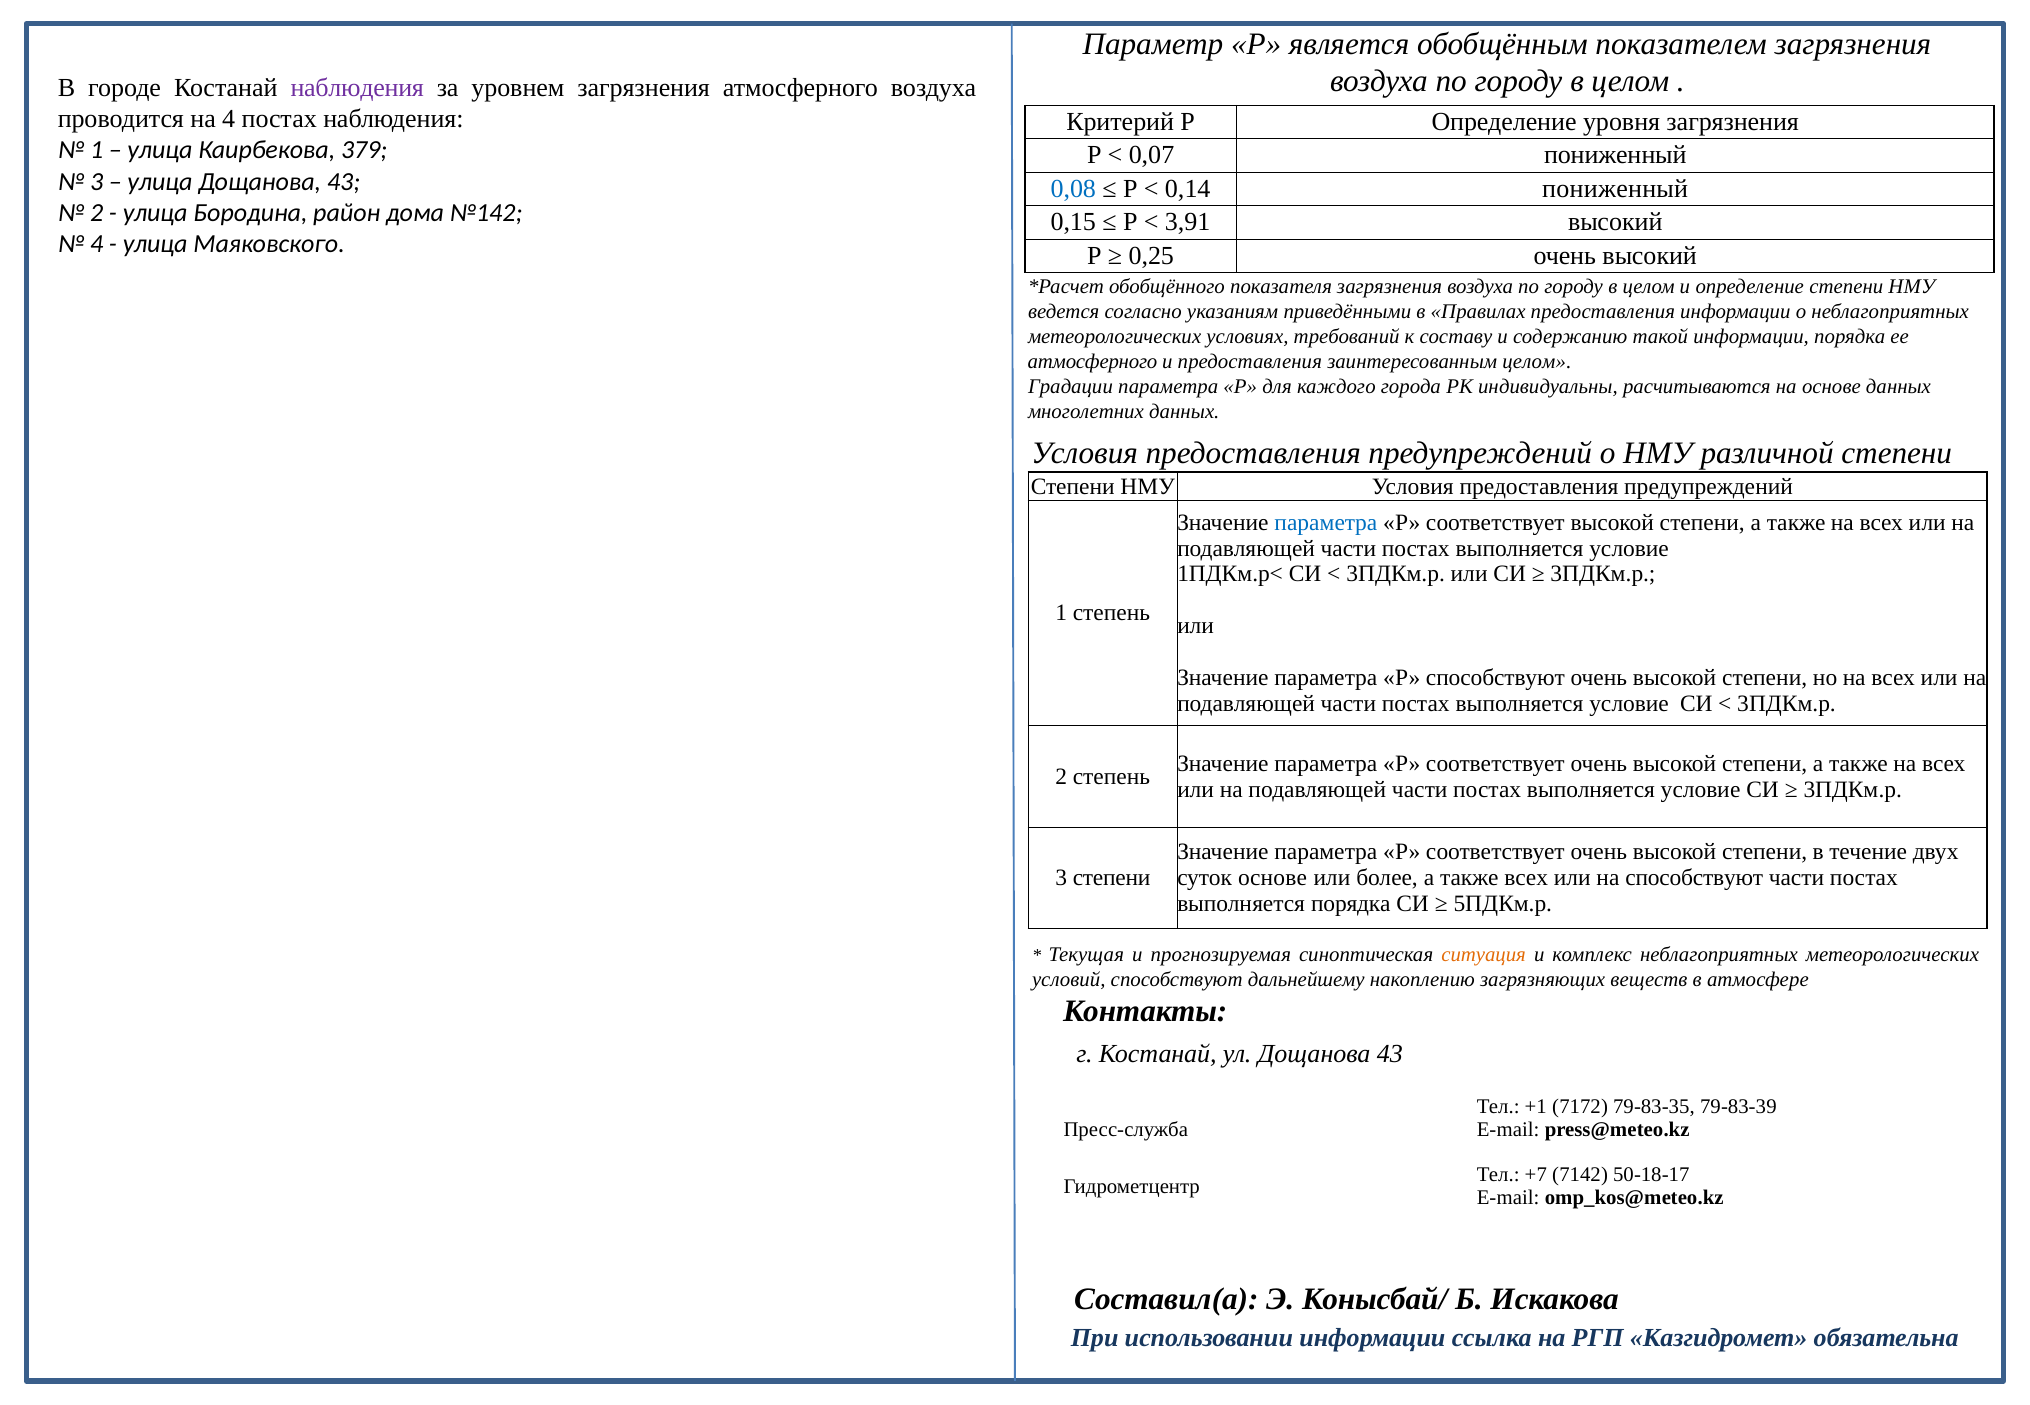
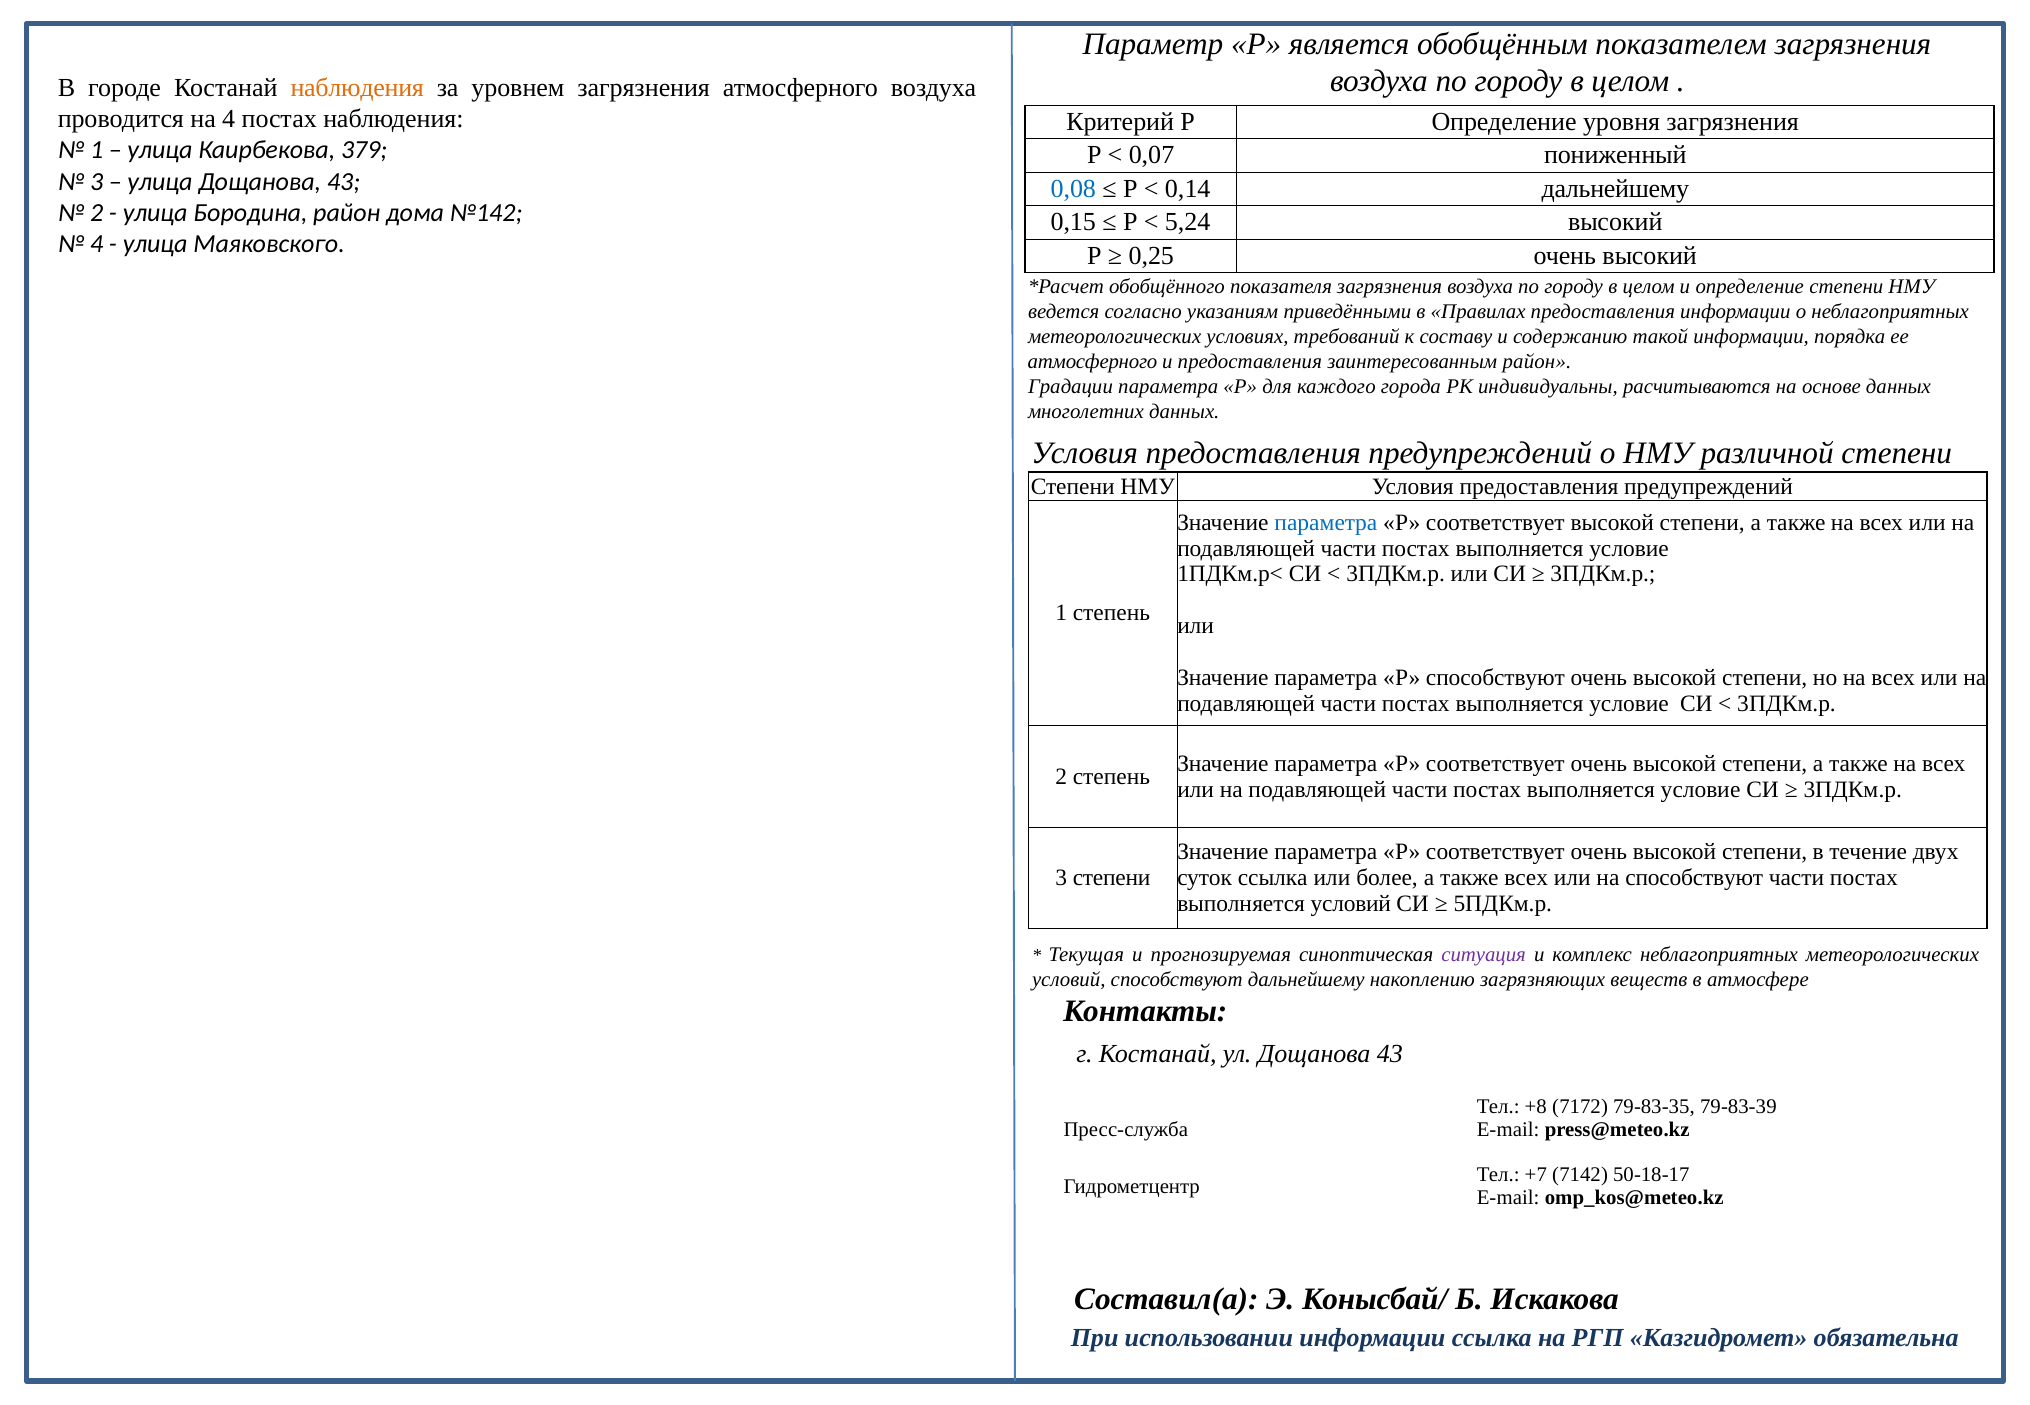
наблюдения colour: purple -> orange (357, 88)
0,14 пониженный: пониженный -> дальнейшему (1615, 189)
3,91: 3,91 -> 5,24 (1188, 222)
заинтересованным целом: целом -> район (1537, 362)
суток основе: основе -> ссылка (1273, 878)
выполняется порядка: порядка -> условий (1351, 904)
ситуация colour: orange -> purple (1484, 954)
+1: +1 -> +8 (1536, 1106)
